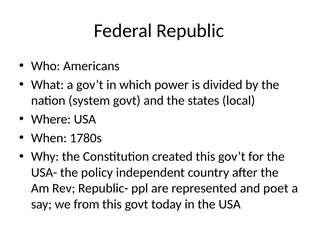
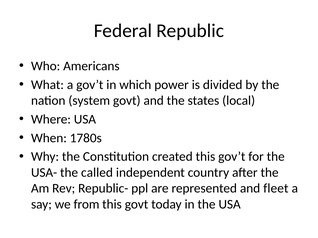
policy: policy -> called (97, 173)
poet: poet -> fleet (276, 189)
